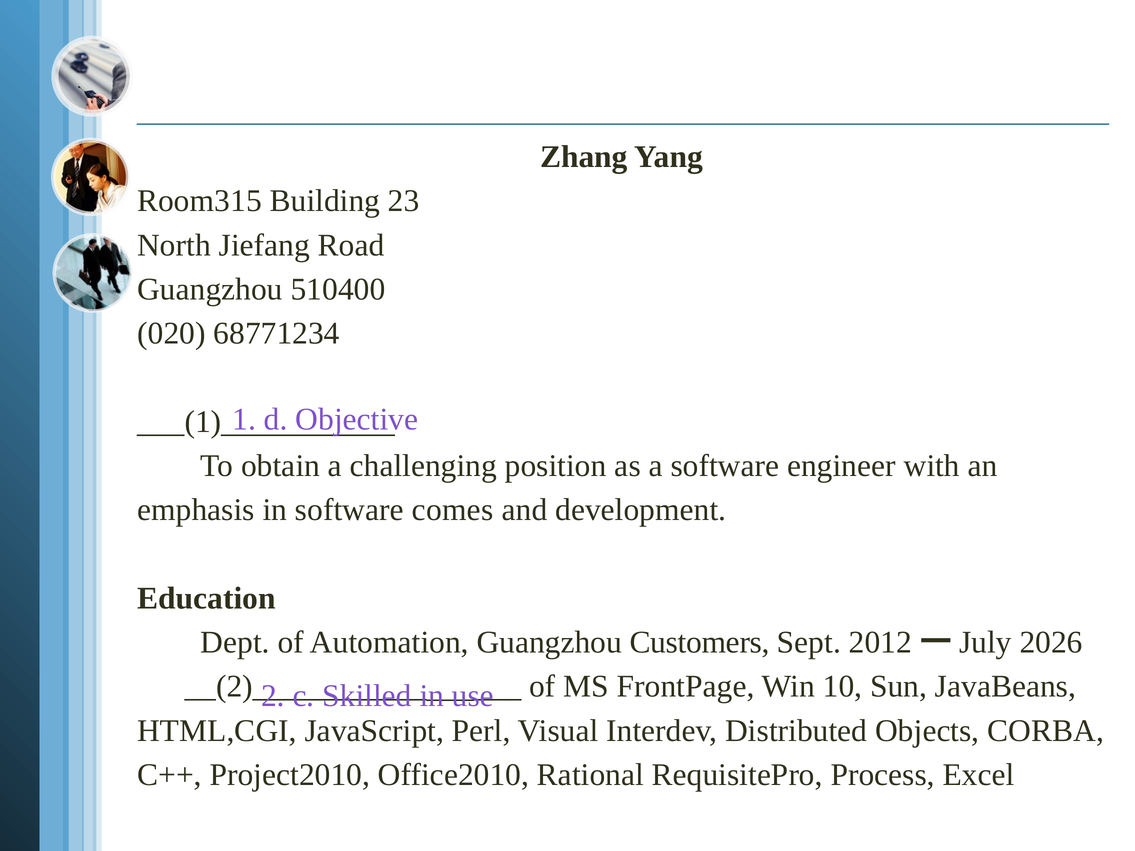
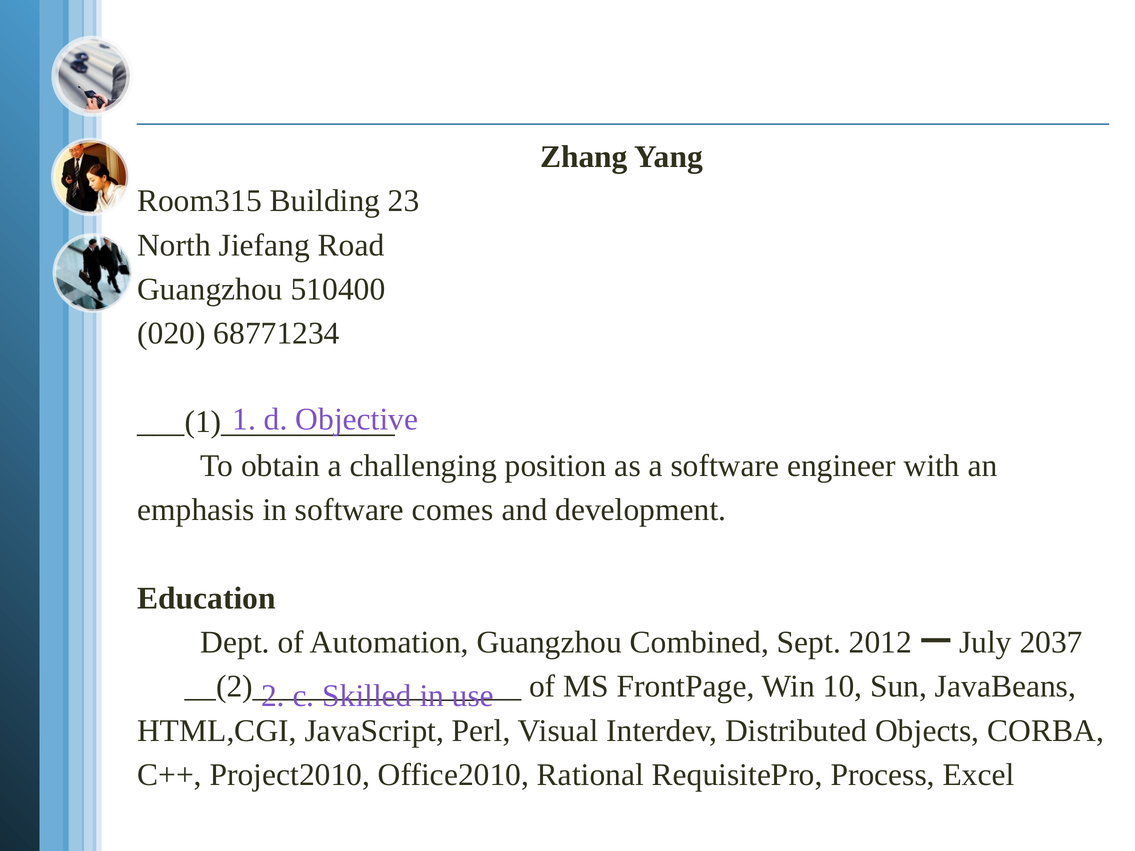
Customers: Customers -> Combined (699, 643)
2026: 2026 -> 2037 (1051, 643)
